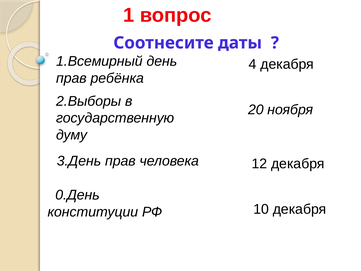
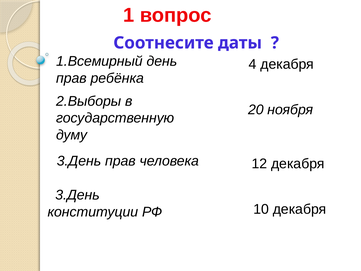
0.День: 0.День -> 3.День (78, 195)
